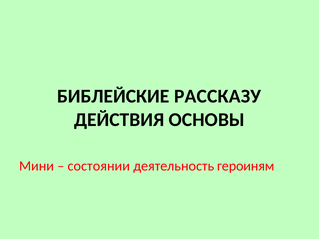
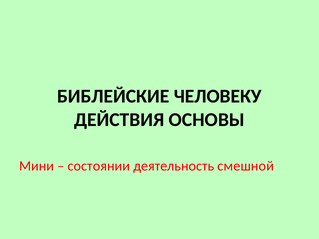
РАССКАЗУ: РАССКАЗУ -> ЧЕЛОВЕКУ (218, 96)
героиням: героиням -> смешной (246, 166)
